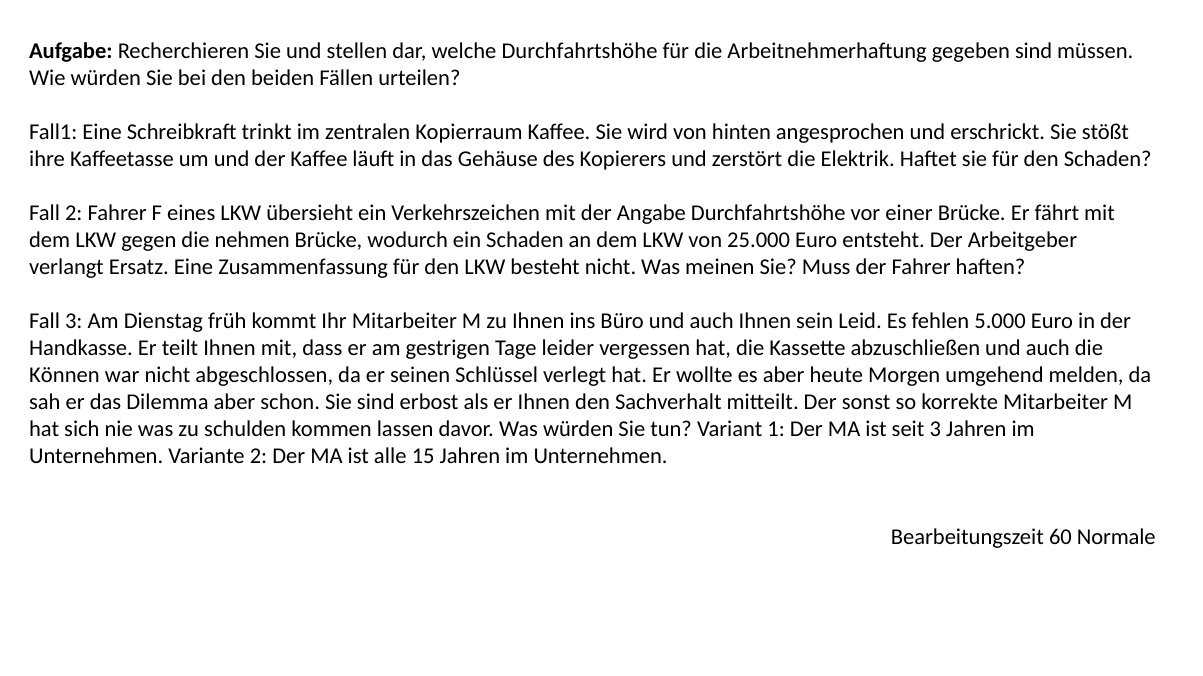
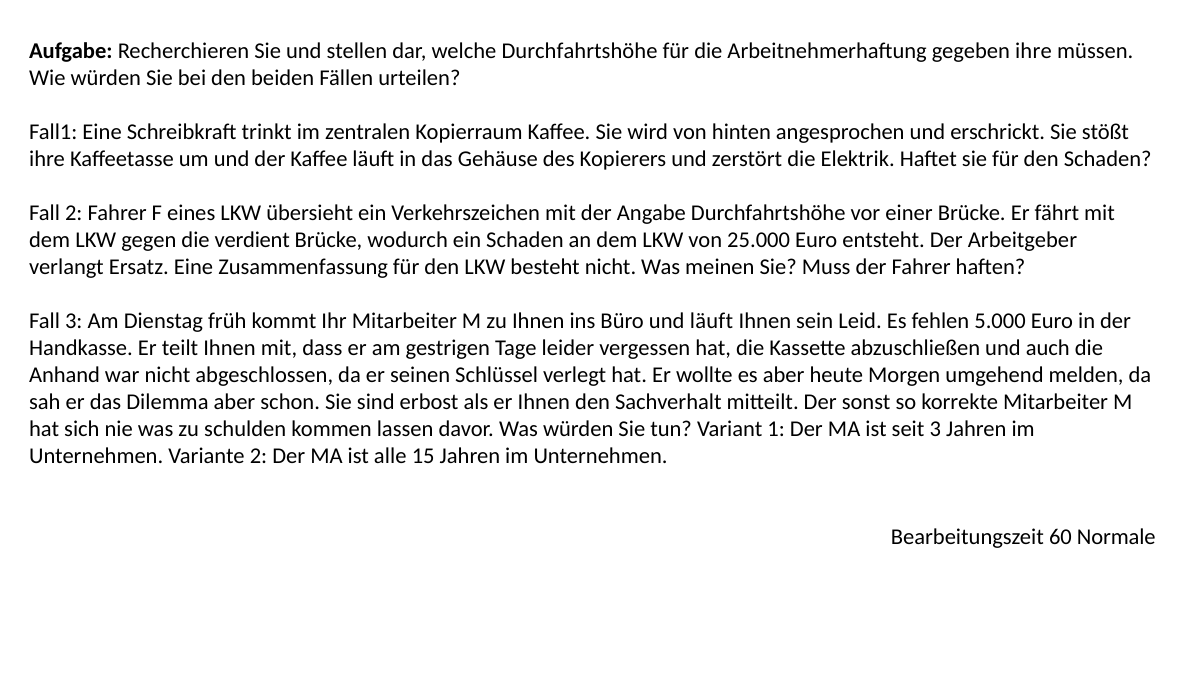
gegeben sind: sind -> ihre (1033, 51)
nehmen: nehmen -> verdient (252, 240)
Büro und auch: auch -> läuft (712, 321)
Können: Können -> Anhand (65, 376)
